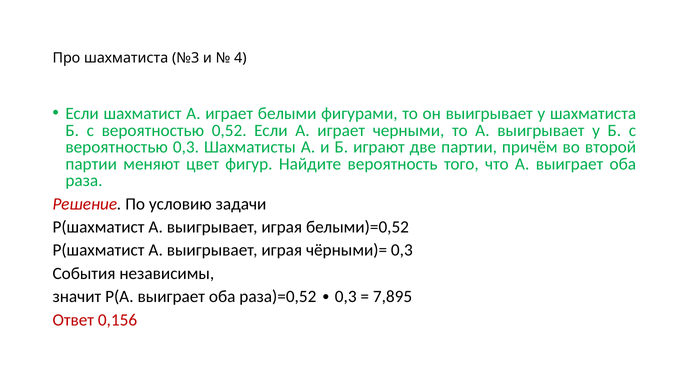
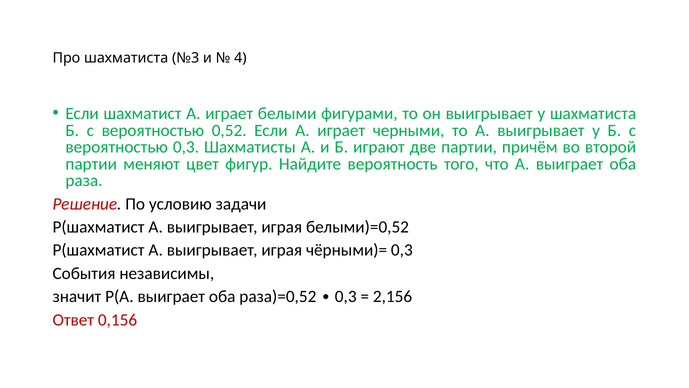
7,895: 7,895 -> 2,156 (393, 296)
